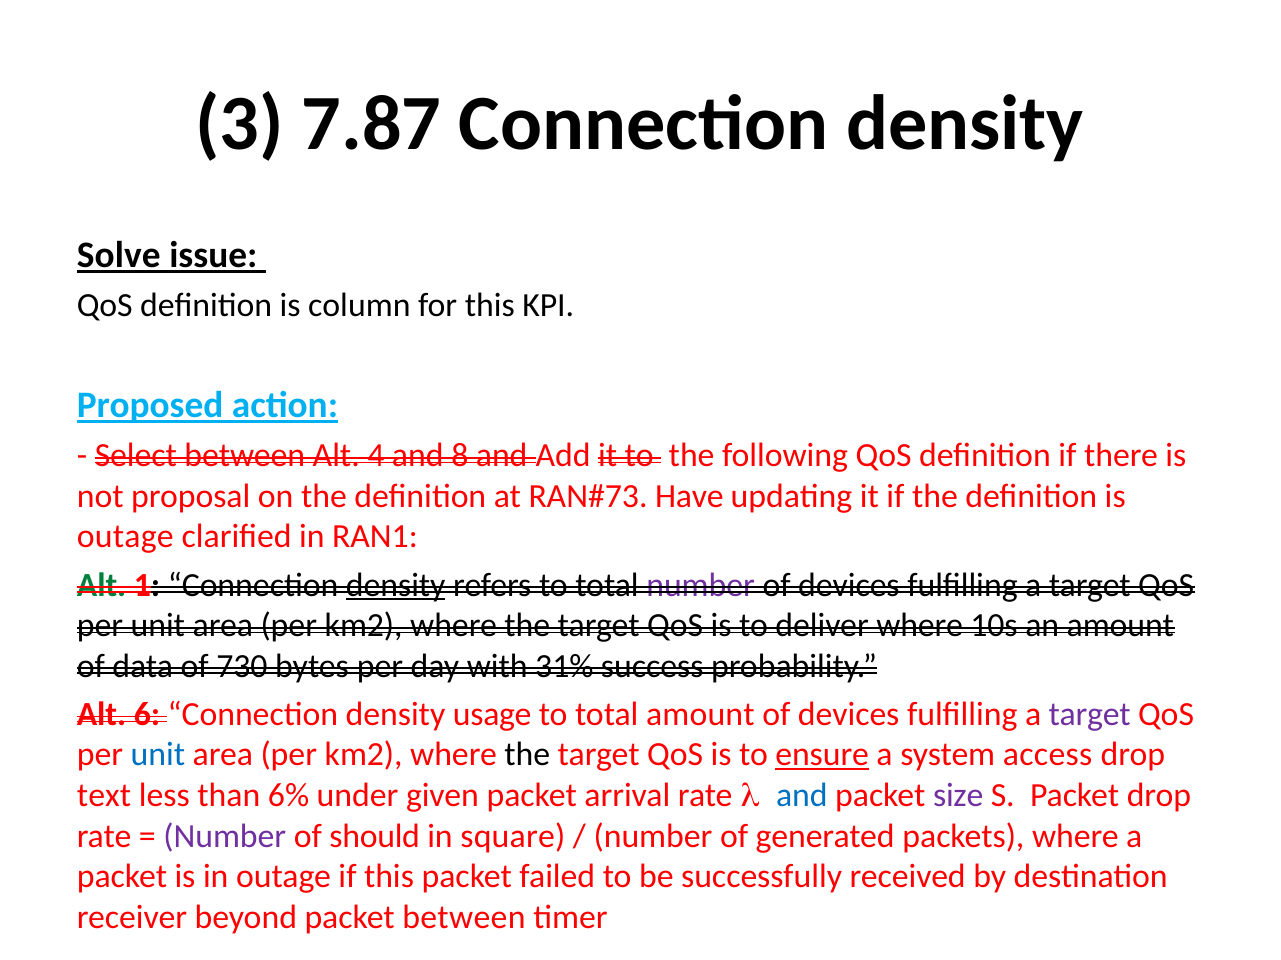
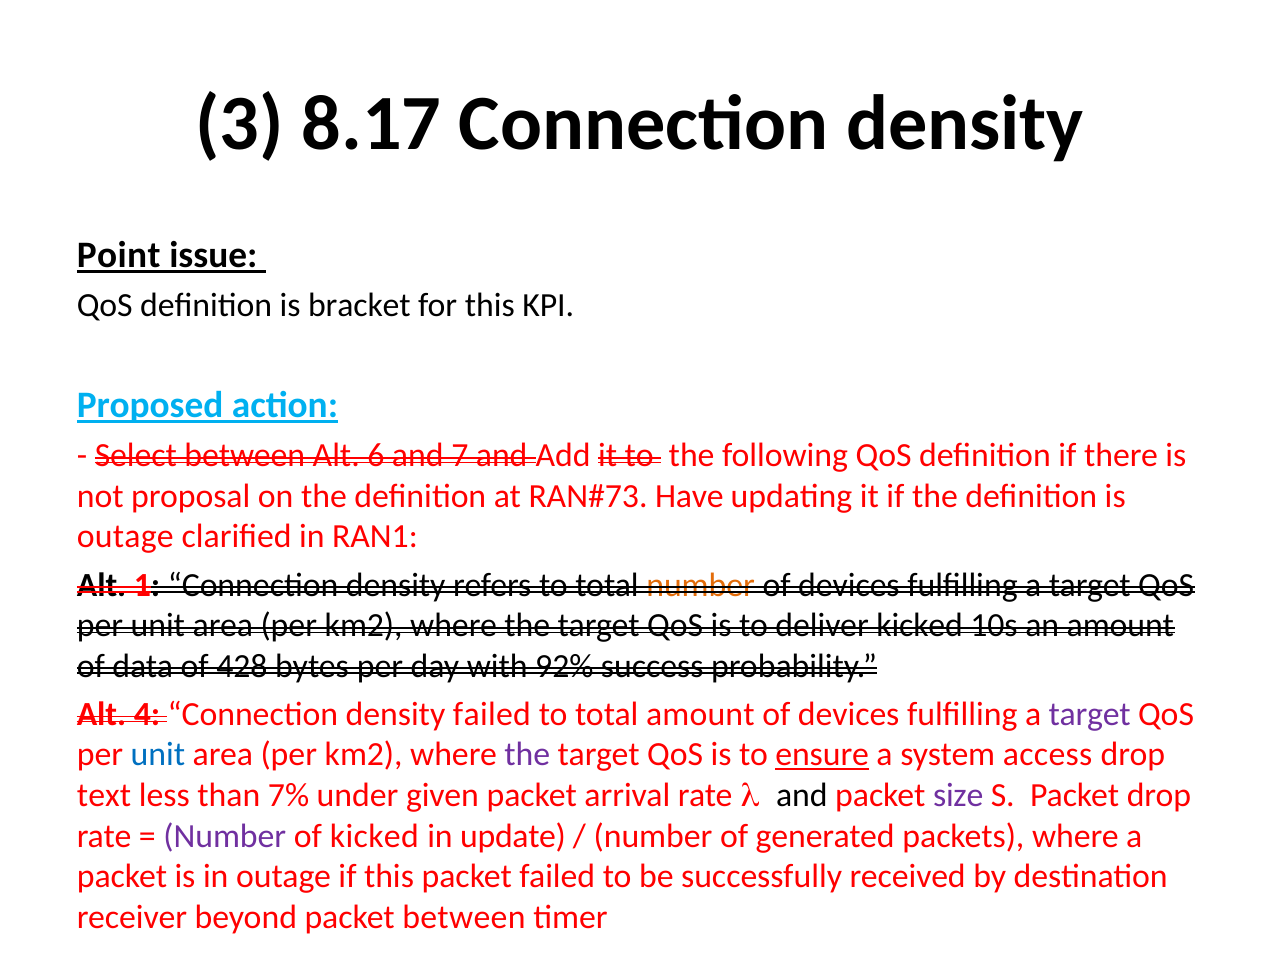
7.87: 7.87 -> 8.17 (371, 124)
Solve: Solve -> Point (119, 256)
column: column -> bracket (359, 306)
4: 4 -> 6 (376, 456)
8: 8 -> 7 (460, 456)
Alt colour: green -> black (102, 585)
density underline: present -> none (396, 585)
number colour: purple -> orange (701, 585)
deliver where: where -> kicked (920, 626)
730: 730 -> 428 (242, 667)
31%: 31% -> 92% (564, 667)
6: 6 -> 4 (147, 715)
density usage: usage -> failed (492, 715)
the colour: black -> purple (527, 755)
6%: 6% -> 7% (289, 796)
and colour: blue -> black (802, 796)
of should: should -> kicked (374, 837)
square: square -> update (513, 837)
